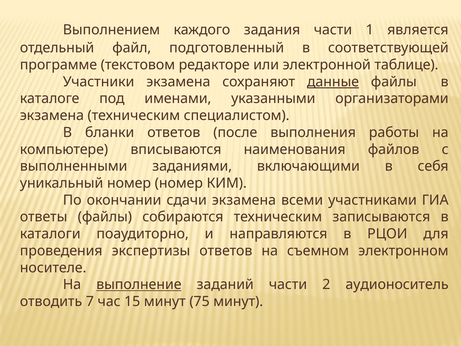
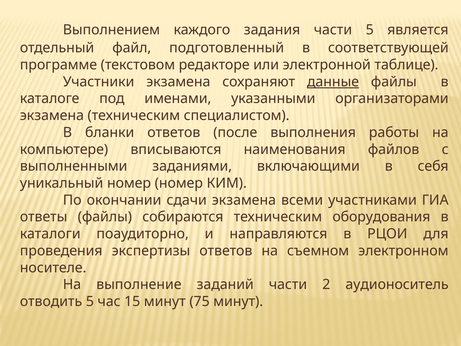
части 1: 1 -> 5 (370, 30)
записываются: записываются -> оборудования (381, 217)
выполнение underline: present -> none (139, 284)
отводить 7: 7 -> 5 (90, 301)
